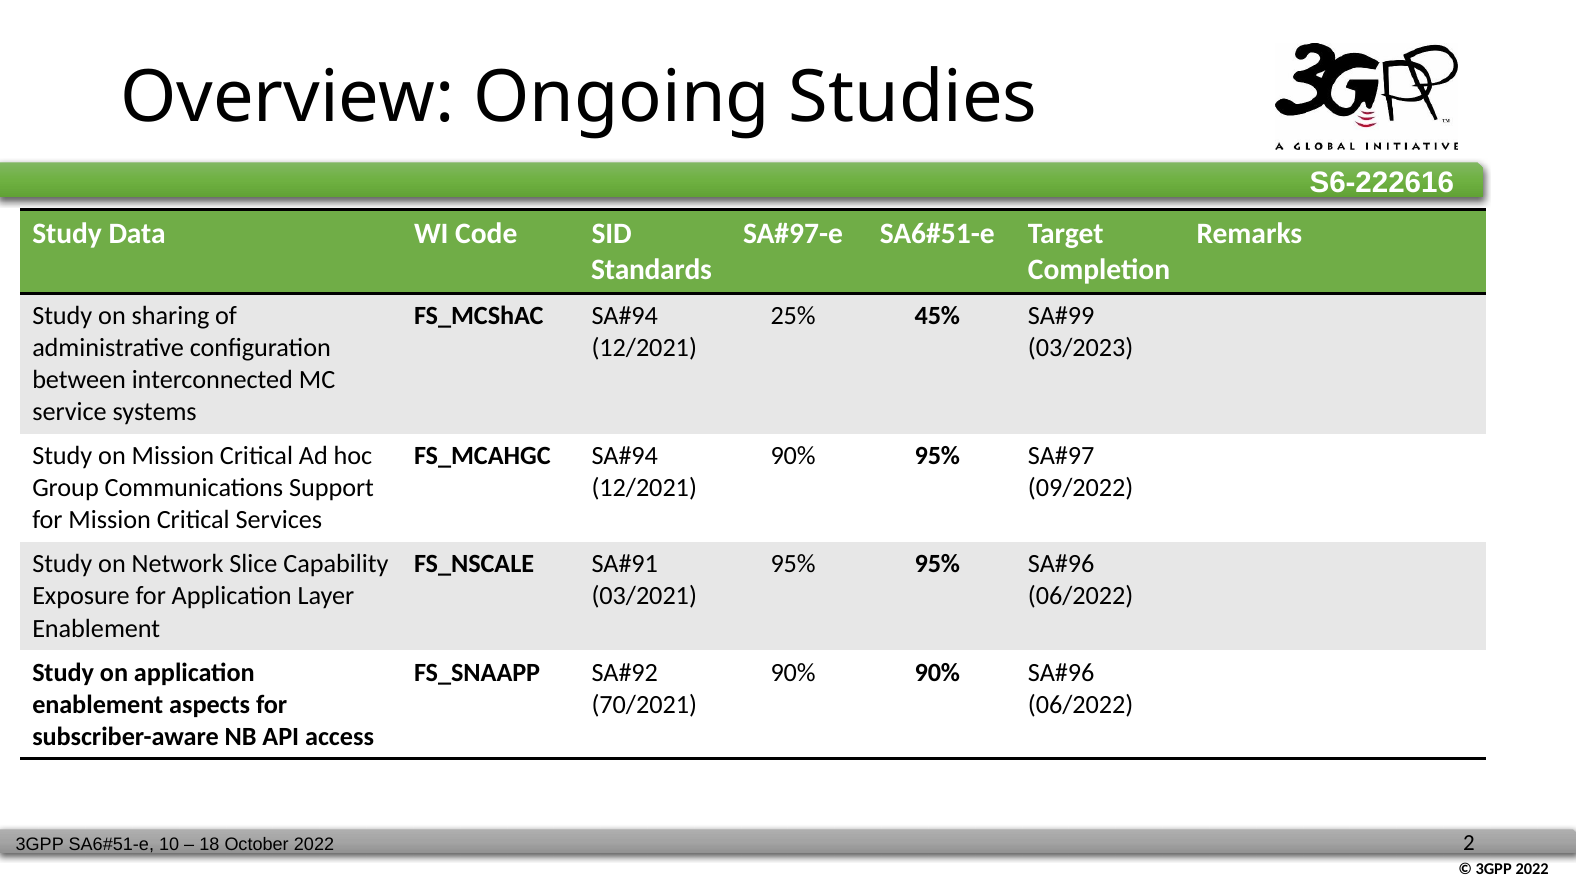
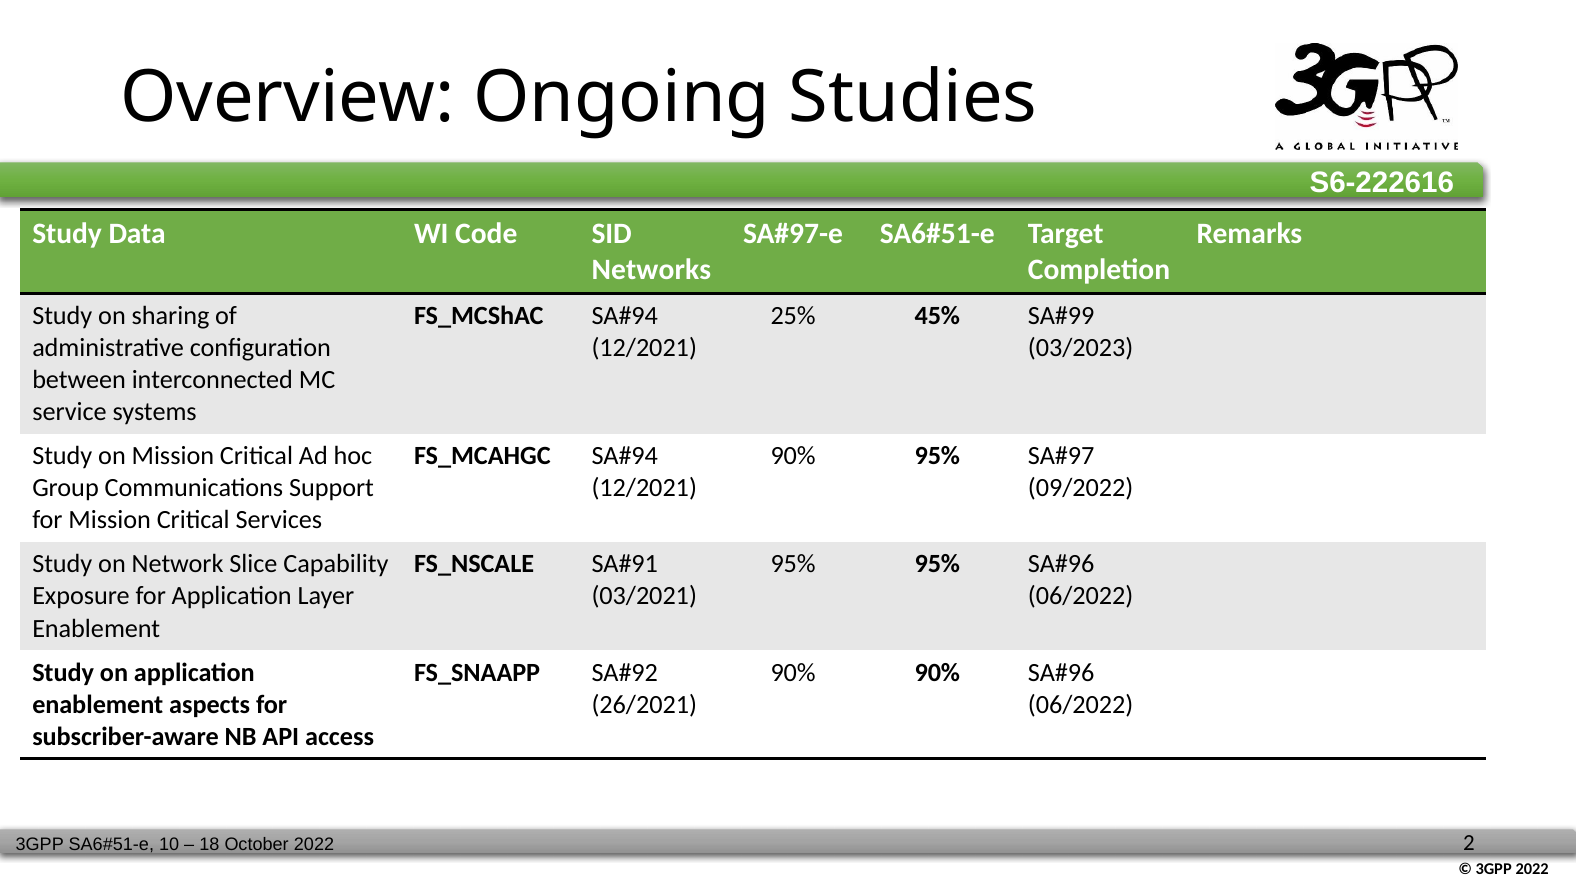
Standards: Standards -> Networks (651, 270)
70/2021: 70/2021 -> 26/2021 (644, 704)
